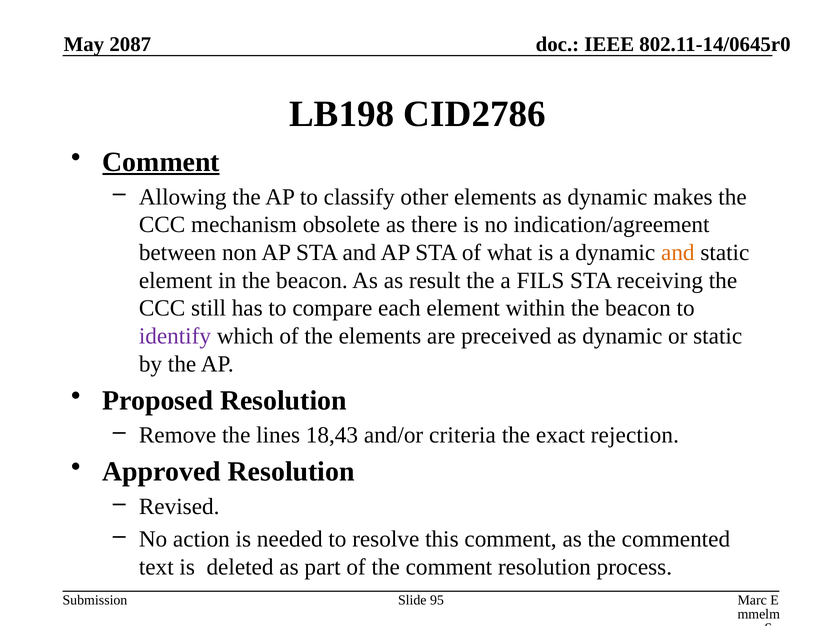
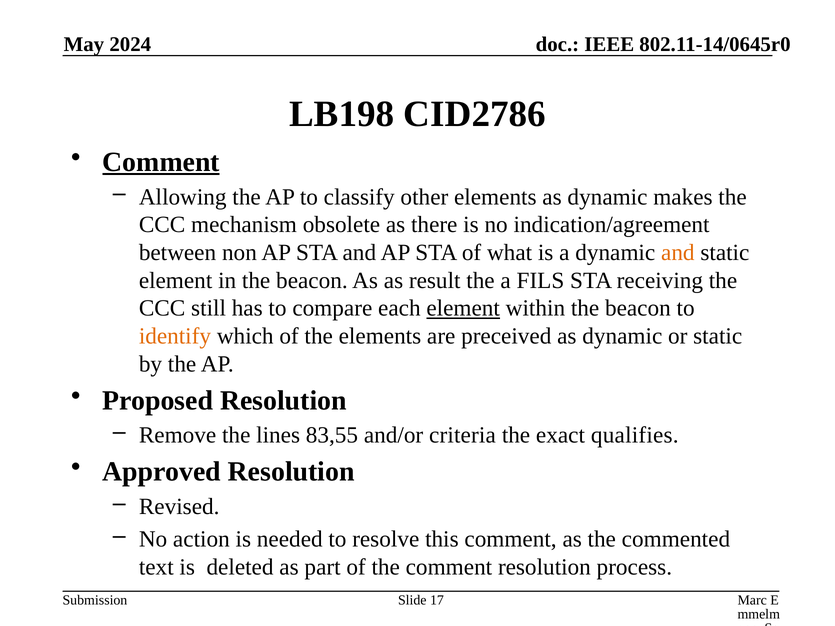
2087: 2087 -> 2024 (130, 45)
element underline: none -> present (463, 308)
identify colour: purple -> orange (175, 336)
18,43: 18,43 -> 83,55 (332, 435)
rejection: rejection -> qualifies (635, 435)
95: 95 -> 17 (437, 601)
